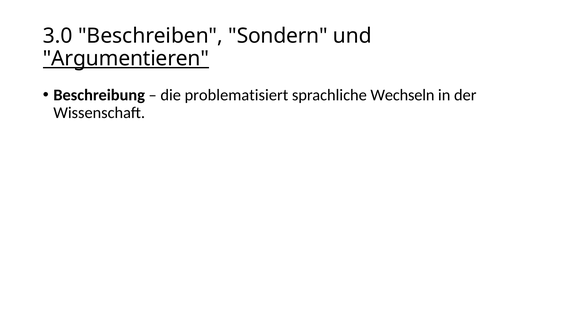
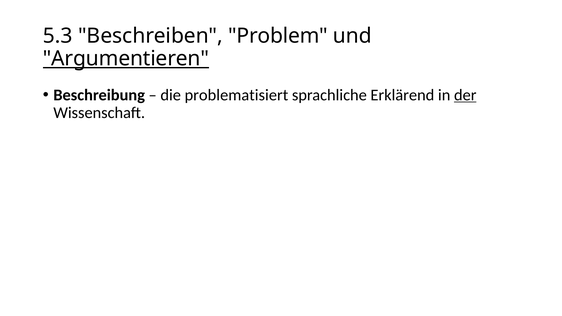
3.0: 3.0 -> 5.3 (58, 36)
Sondern: Sondern -> Problem (278, 36)
Wechseln: Wechseln -> Erklärend (402, 95)
der underline: none -> present (465, 95)
